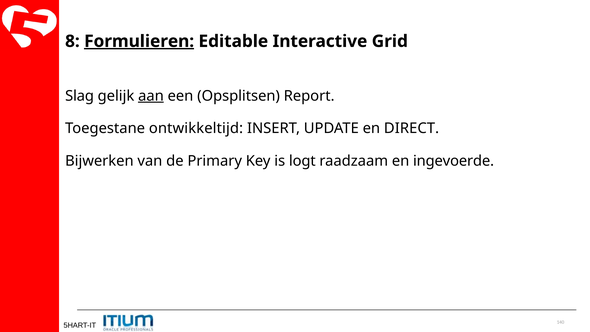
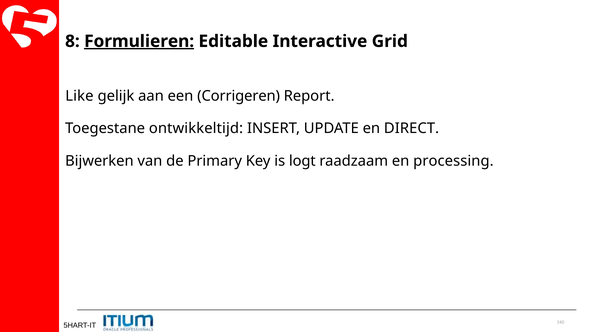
Slag: Slag -> Like (79, 96)
aan underline: present -> none (151, 96)
Opsplitsen: Opsplitsen -> Corrigeren (239, 96)
ingevoerde: ingevoerde -> processing (453, 161)
